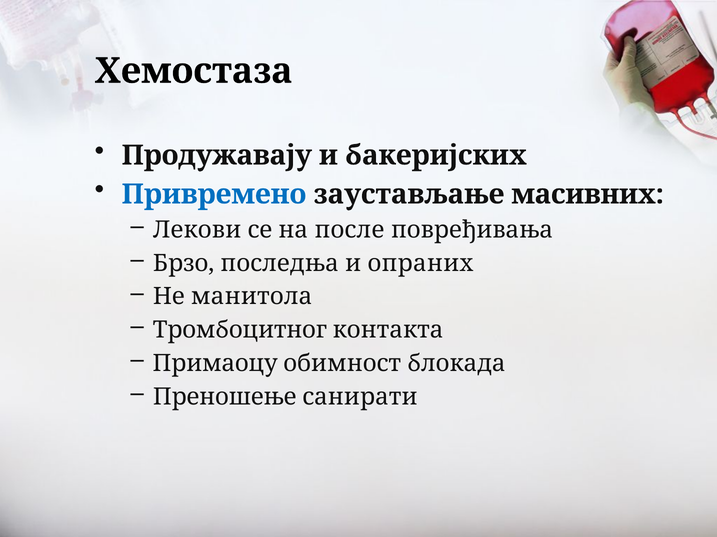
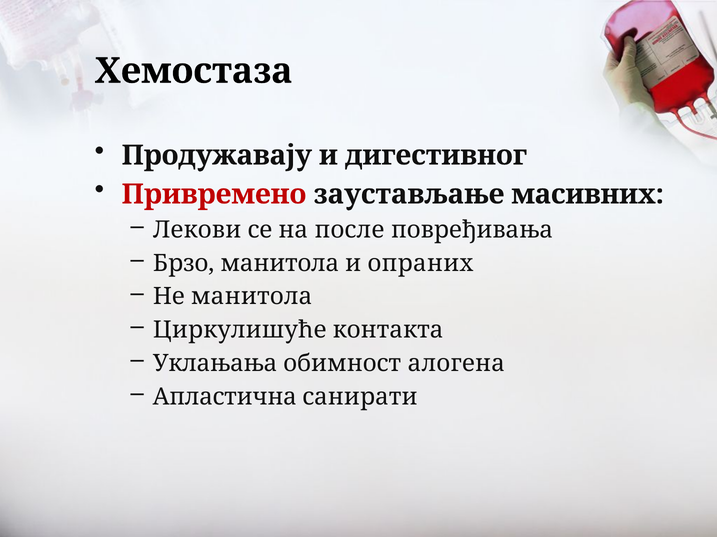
бакеријских: бакеријских -> дигестивног (436, 156)
Привремено colour: blue -> red (214, 195)
Брзо последња: последња -> манитола (280, 264)
Тромбоцитног: Тромбоцитног -> Циркулишуће (240, 330)
Примаоцу: Примаоцу -> Уклањања (215, 364)
блокада: блокада -> алогена (456, 364)
Преношење: Преношење -> Апластична (225, 397)
